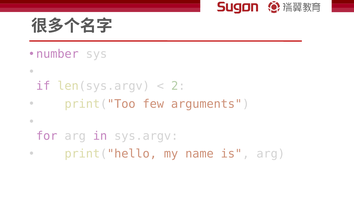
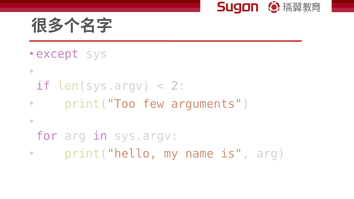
number: number -> except (57, 54)
